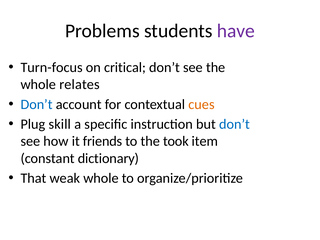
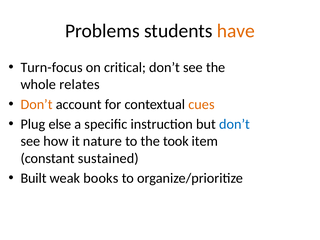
have colour: purple -> orange (236, 31)
Don’t colour: blue -> orange (37, 104)
skill: skill -> else (60, 124)
friends: friends -> nature (102, 141)
dictionary: dictionary -> sustained (108, 158)
That: That -> Built (34, 178)
weak whole: whole -> books (101, 178)
